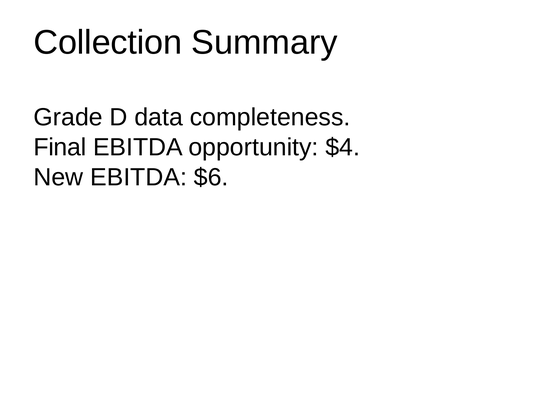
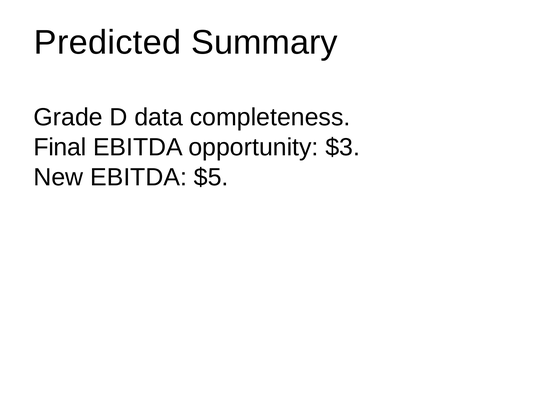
Collection: Collection -> Predicted (108, 43)
$4: $4 -> $3 (343, 147)
$6: $6 -> $5 (211, 177)
